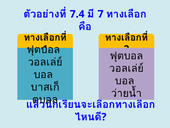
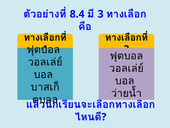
7.4: 7.4 -> 8.4 (77, 14)
7: 7 -> 3 (101, 14)
